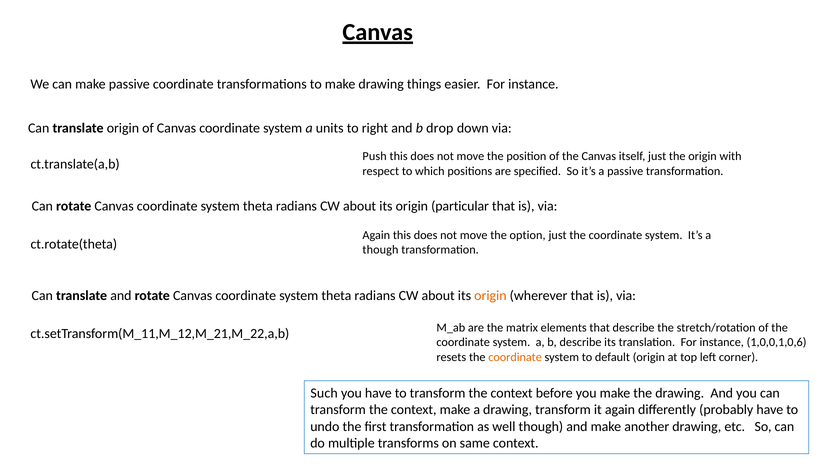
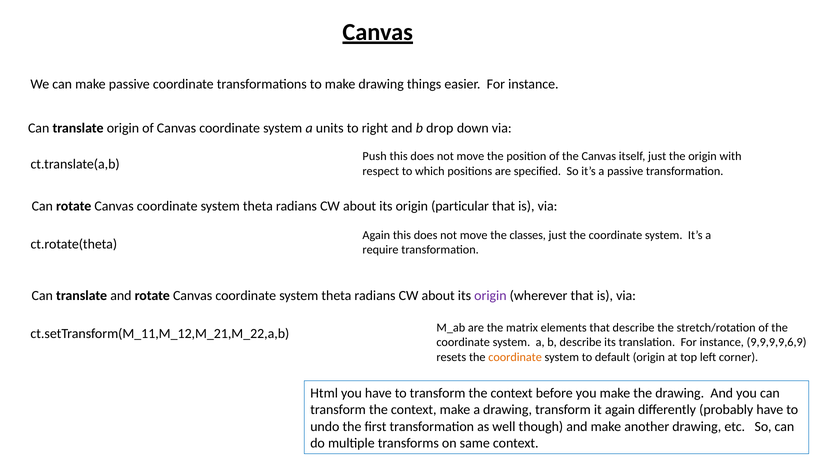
option: option -> classes (528, 235)
though: though -> require (381, 250)
origin colour: orange -> purple (490, 296)
1,0,0,1,0,6: 1,0,0,1,0,6 -> 9,9,9,9,6,9 (777, 343)
Such: Such -> Html (324, 393)
